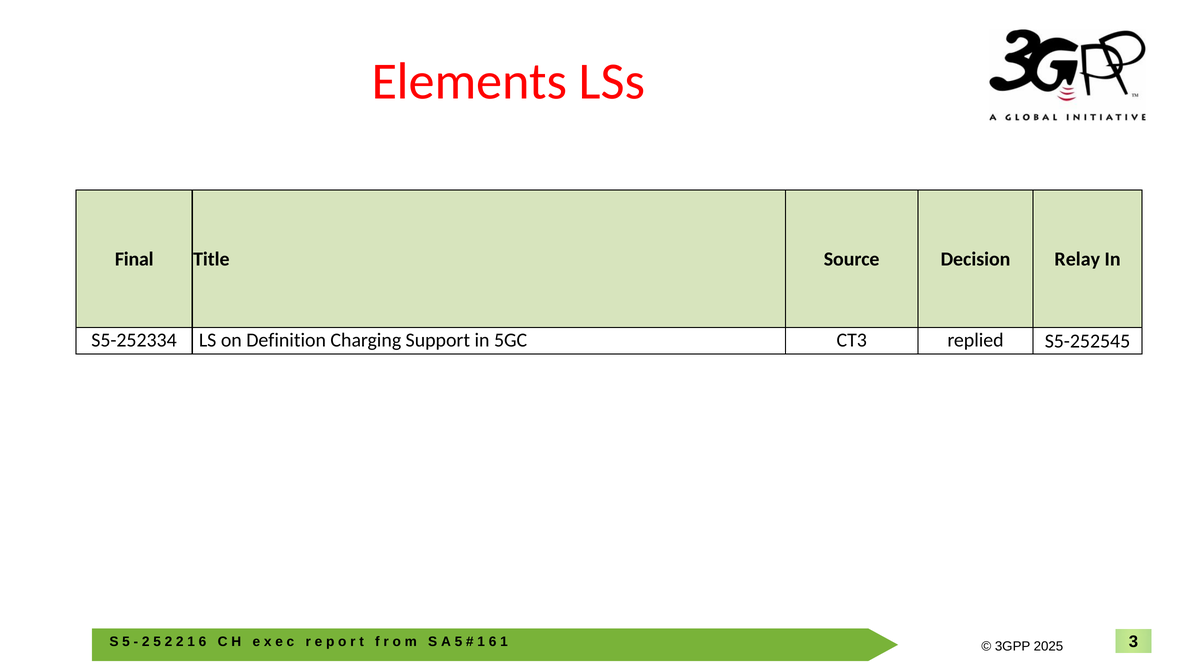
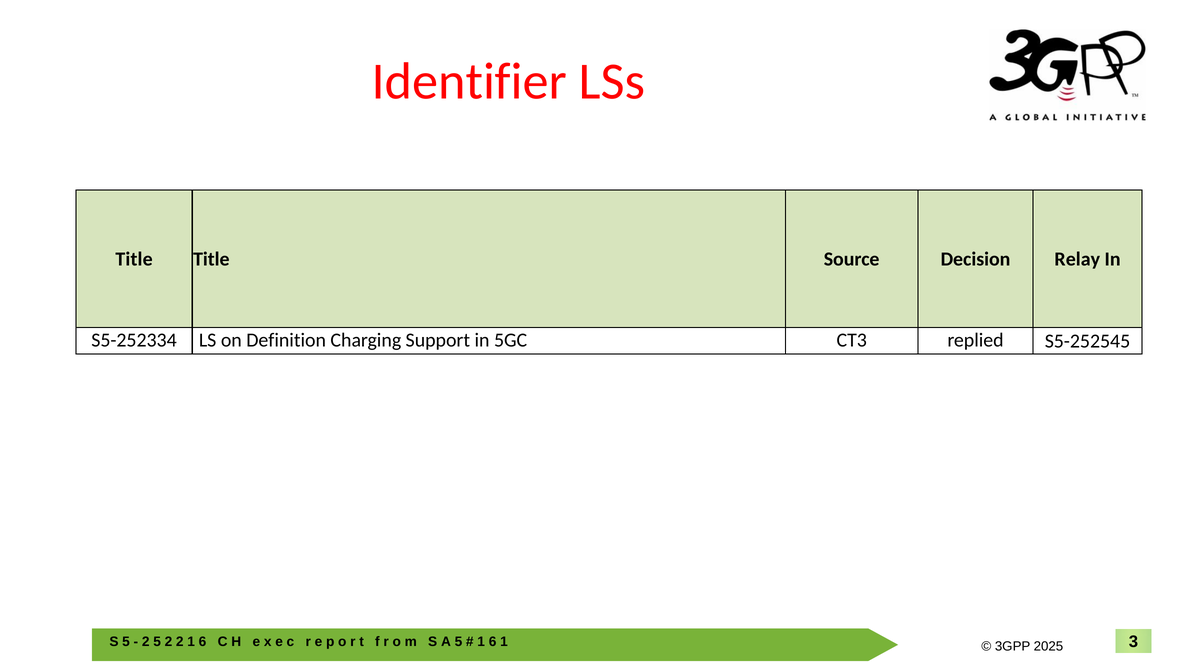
Elements: Elements -> Identifier (469, 82)
Final: Final -> Title (134, 259)
